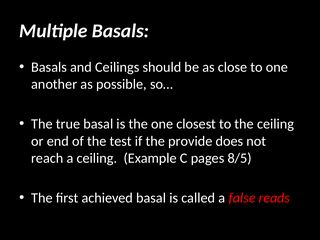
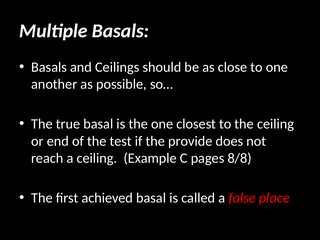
8/5: 8/5 -> 8/8 (240, 158)
reads: reads -> place (274, 198)
